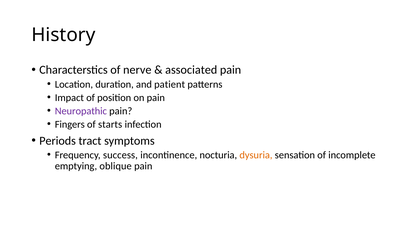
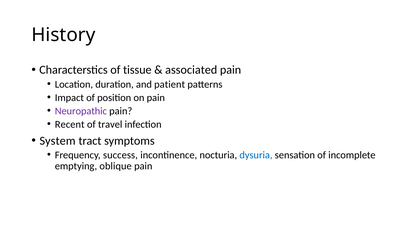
nerve: nerve -> tissue (137, 70)
Fingers: Fingers -> Recent (70, 124)
starts: starts -> travel (110, 124)
Periods: Periods -> System (58, 141)
dysuria colour: orange -> blue (256, 155)
